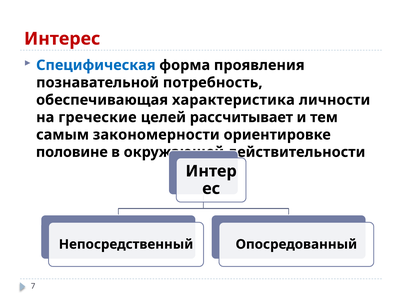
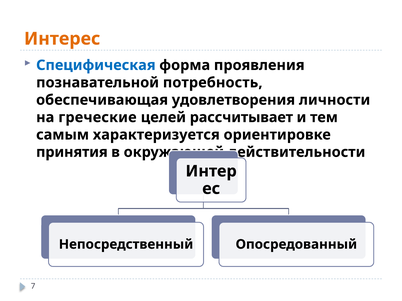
Интерес colour: red -> orange (62, 39)
характеристика: характеристика -> удовлетворения (233, 100)
закономерности: закономерности -> характеризуется (156, 135)
половине: половине -> принятия (72, 152)
